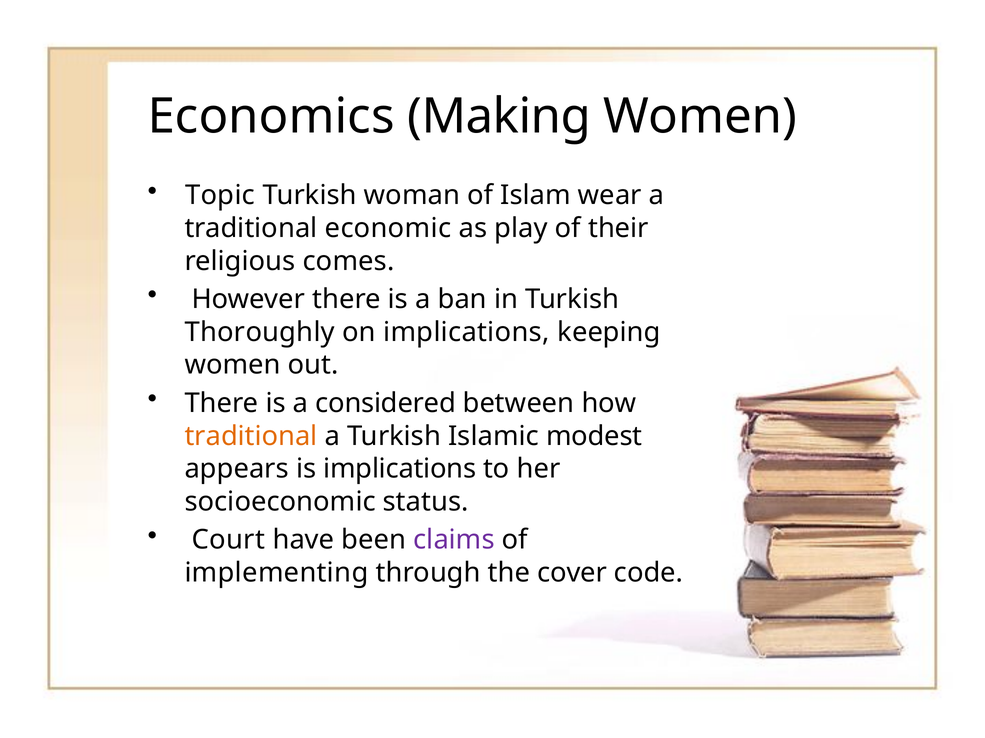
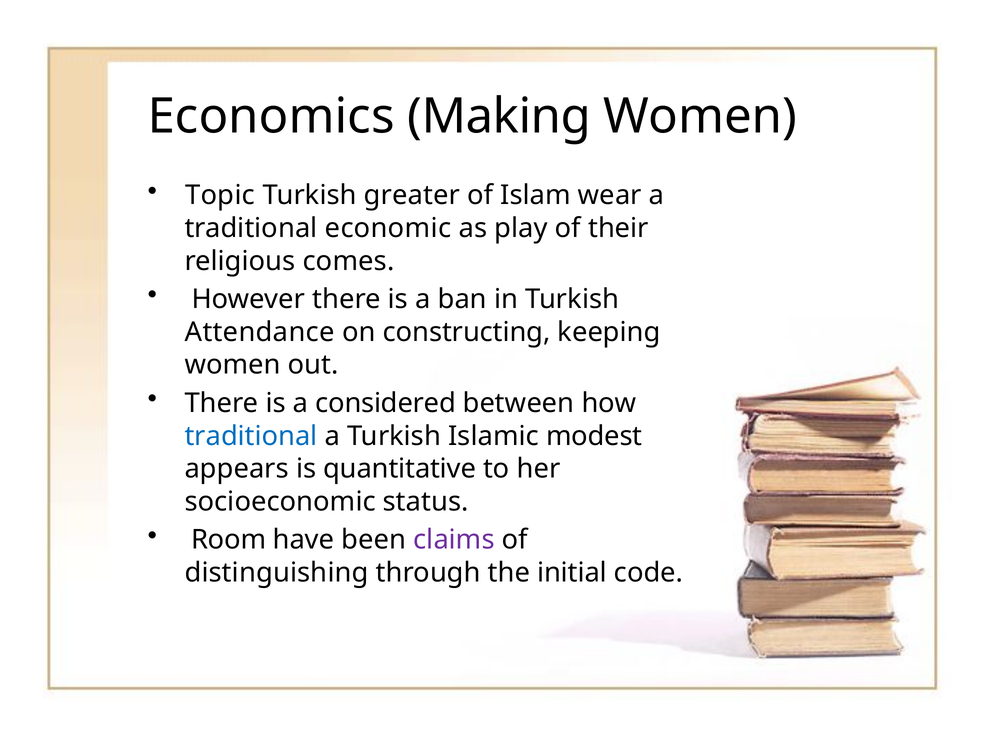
woman: woman -> greater (412, 196)
Thoroughly: Thoroughly -> Attendance (260, 332)
on implications: implications -> constructing (467, 332)
traditional colour: orange -> blue (251, 437)
is implications: implications -> quantitative (400, 469)
Court: Court -> Room (229, 541)
implementing: implementing -> distinguishing (277, 573)
cover: cover -> initial (572, 573)
